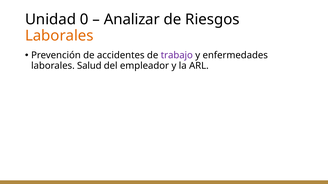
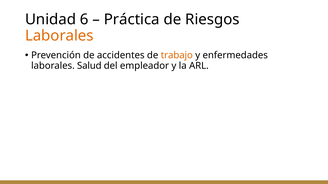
0: 0 -> 6 (84, 19)
Analizar: Analizar -> Práctica (132, 19)
trabajo colour: purple -> orange (177, 55)
